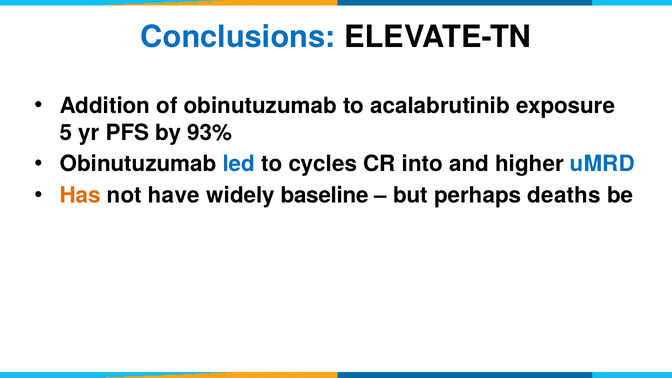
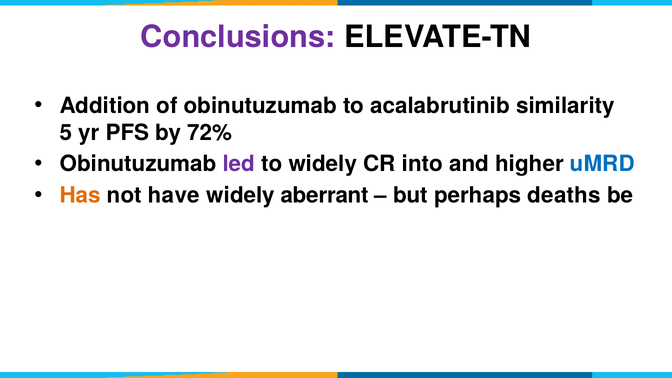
Conclusions colour: blue -> purple (238, 37)
exposure: exposure -> similarity (565, 106)
93%: 93% -> 72% (210, 133)
led colour: blue -> purple (239, 164)
to cycles: cycles -> widely (323, 164)
baseline: baseline -> aberrant (325, 195)
